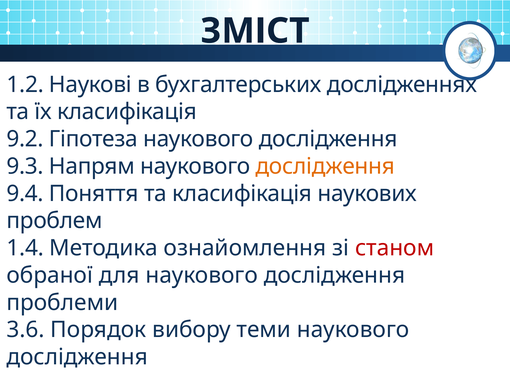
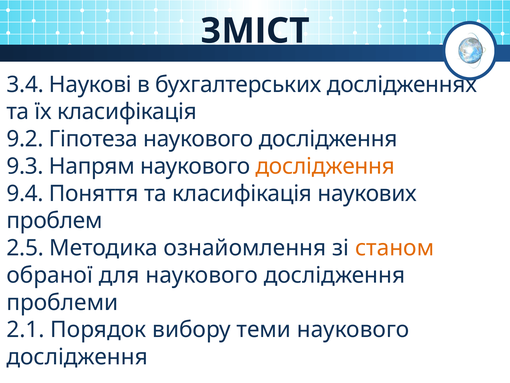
1.2: 1.2 -> 3.4 (25, 84)
1.4: 1.4 -> 2.5 (25, 248)
станом colour: red -> orange (395, 248)
3.6: 3.6 -> 2.1 (25, 329)
